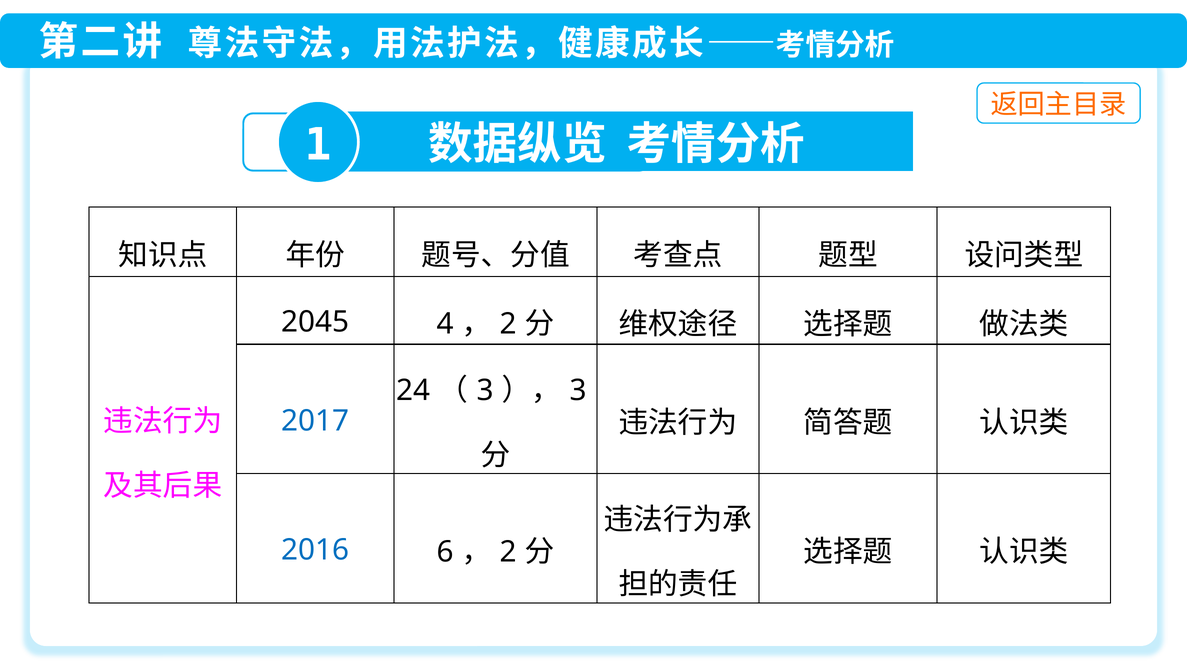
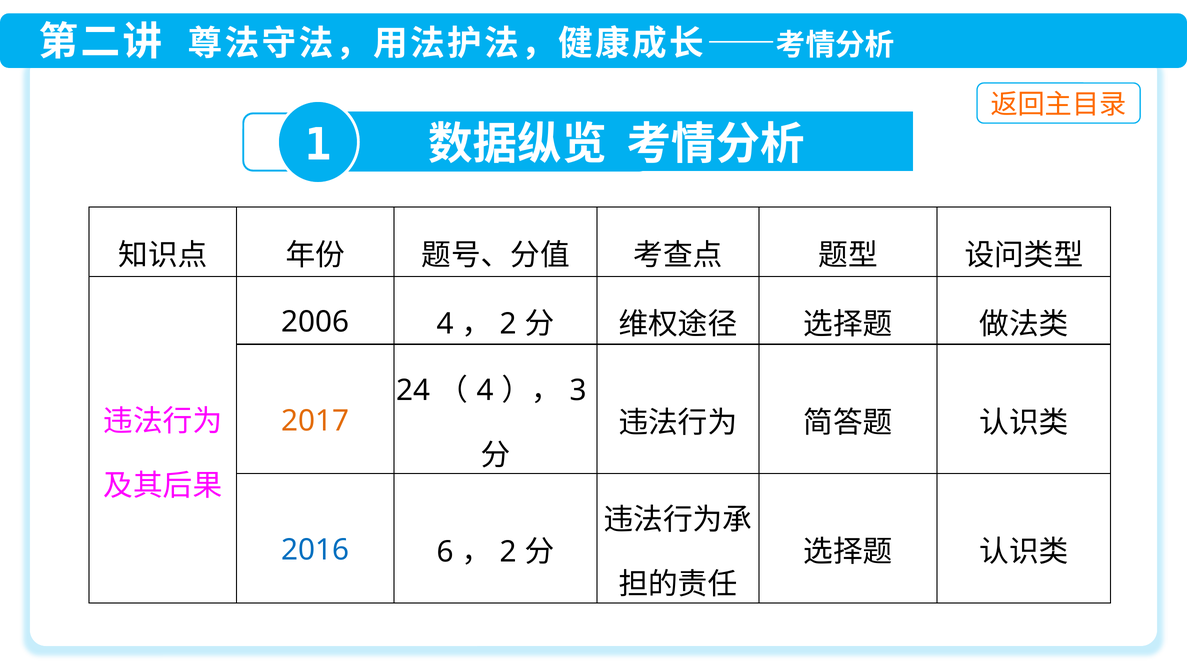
2045: 2045 -> 2006 (315, 322)
3: 3 -> 4 (485, 390)
2017 colour: blue -> orange (315, 421)
